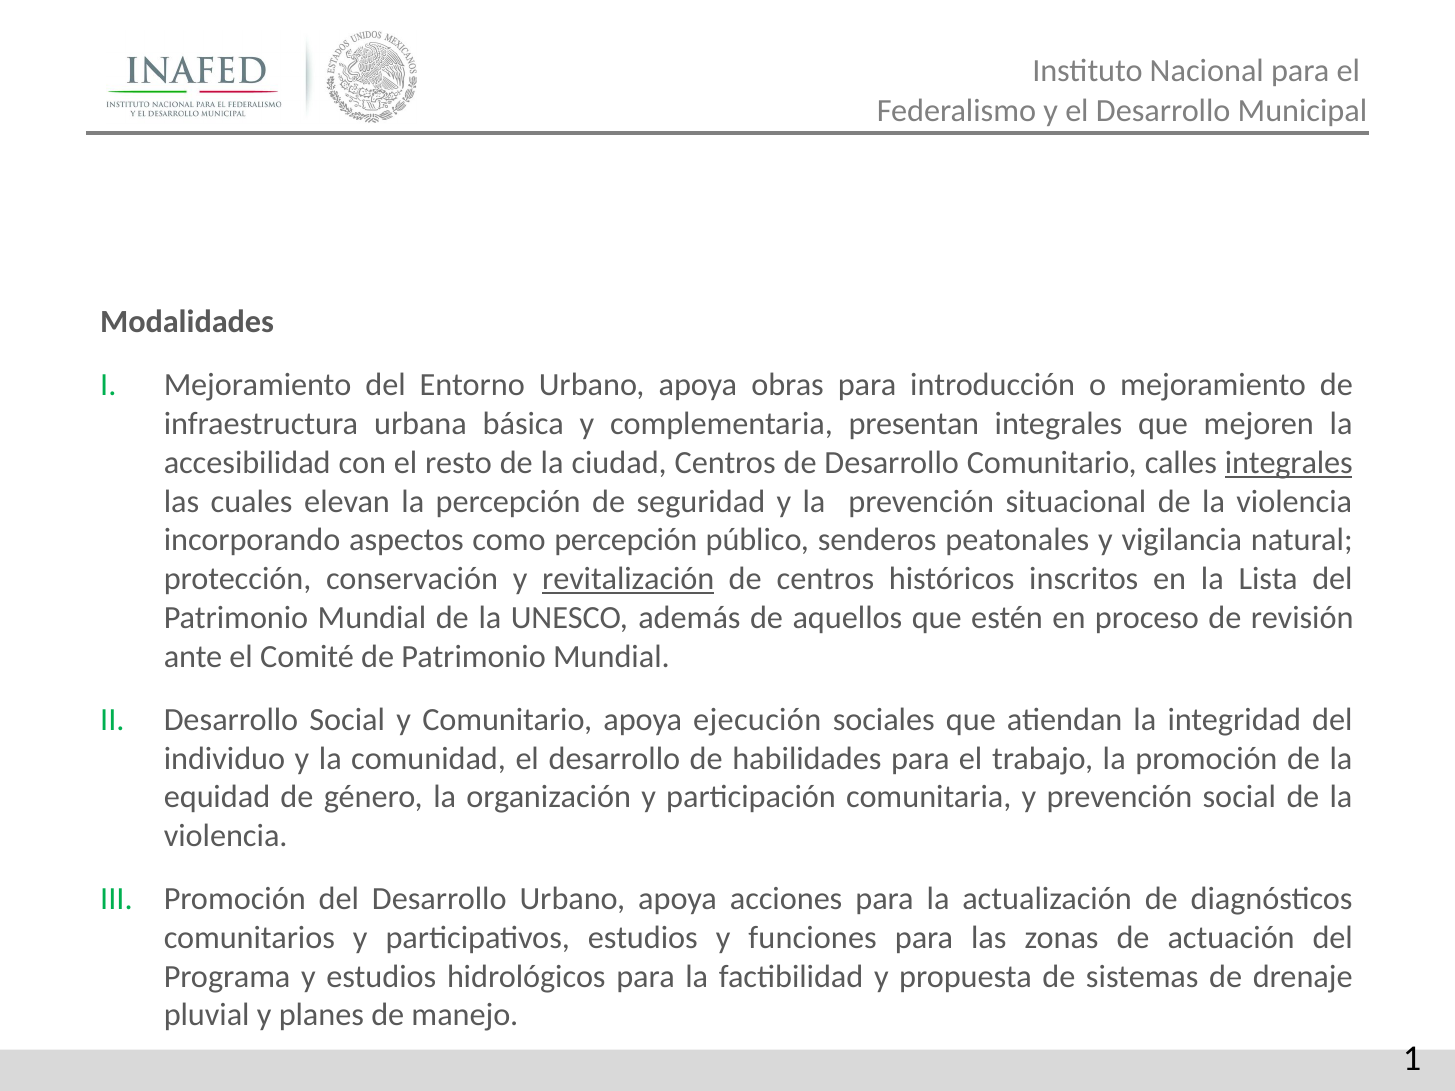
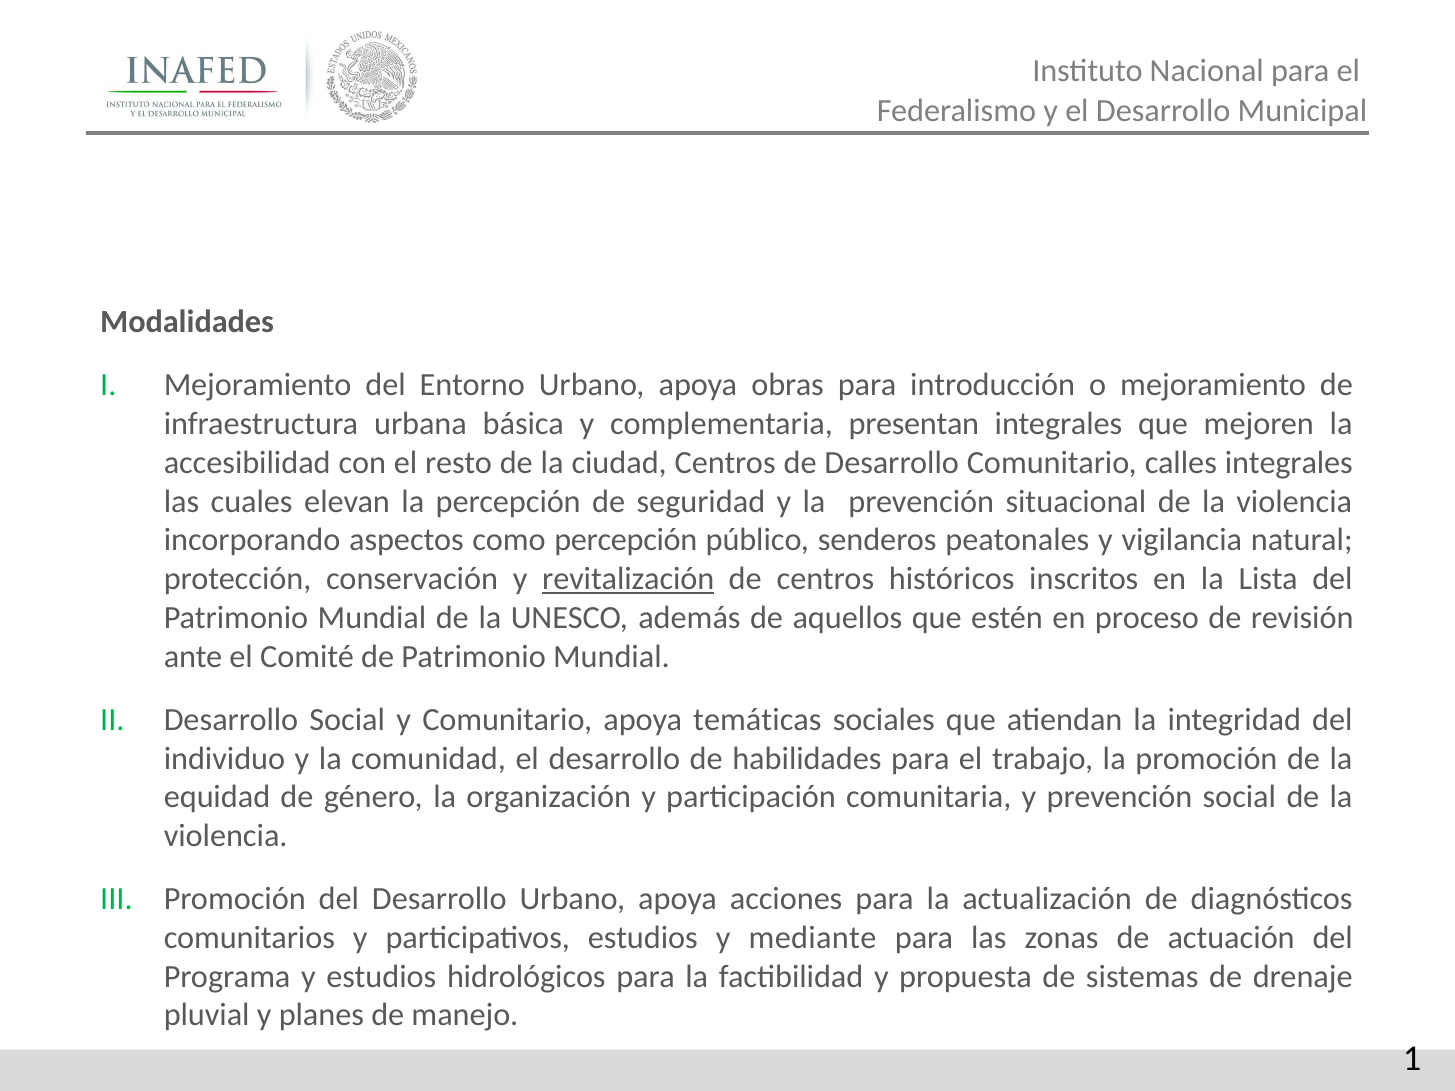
integrales underline: present -> none (1289, 463)
ejecución: ejecución -> temáticas (757, 720)
funciones: funciones -> mediante (813, 938)
